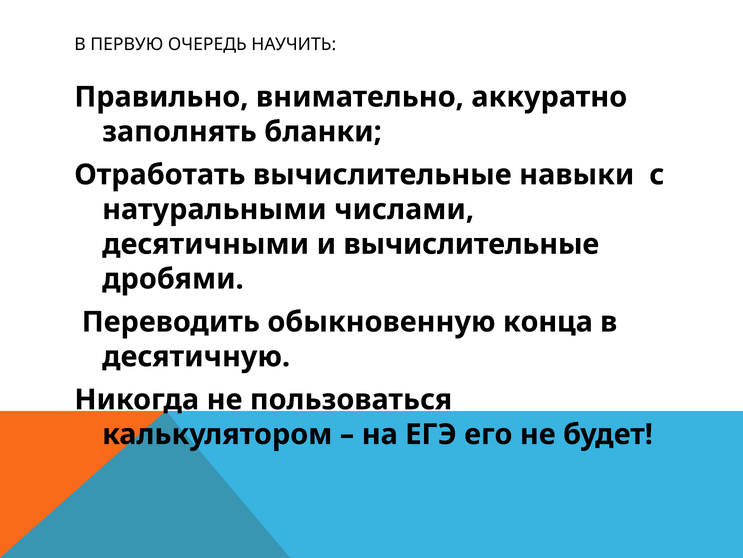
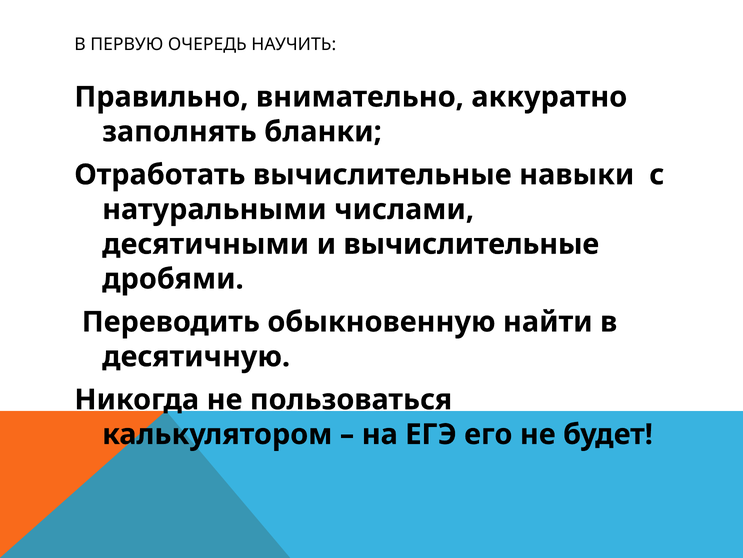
конца: конца -> найти (548, 322)
